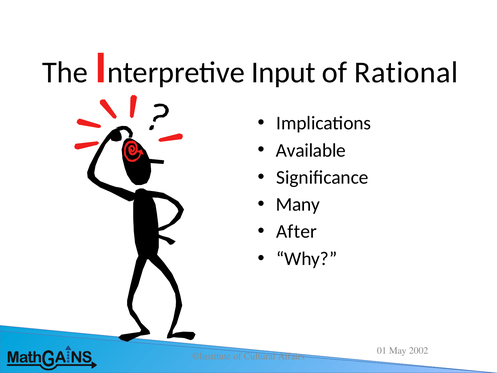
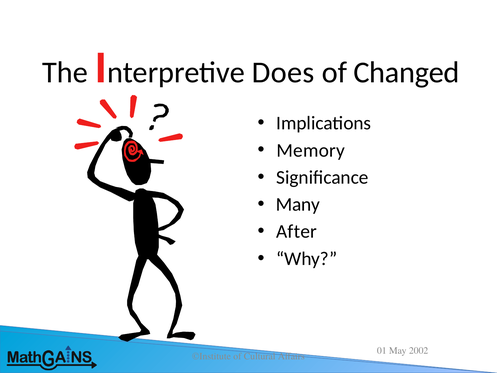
Input: Input -> Does (283, 72)
Rational: Rational -> Changed (406, 72)
Available: Available -> Memory (311, 150)
